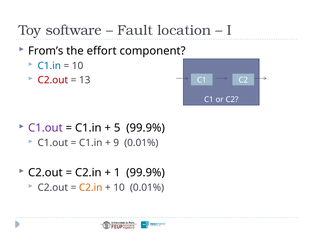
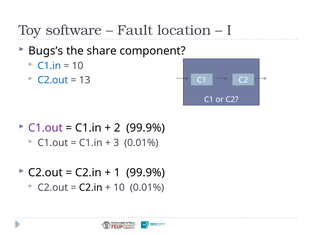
From’s: From’s -> Bugs’s (46, 51)
effort: effort -> share (102, 51)
C2.out colour: red -> blue (53, 80)
5: 5 -> 2 (117, 128)
9: 9 -> 3 (116, 143)
C2.in colour: orange -> black (91, 187)
